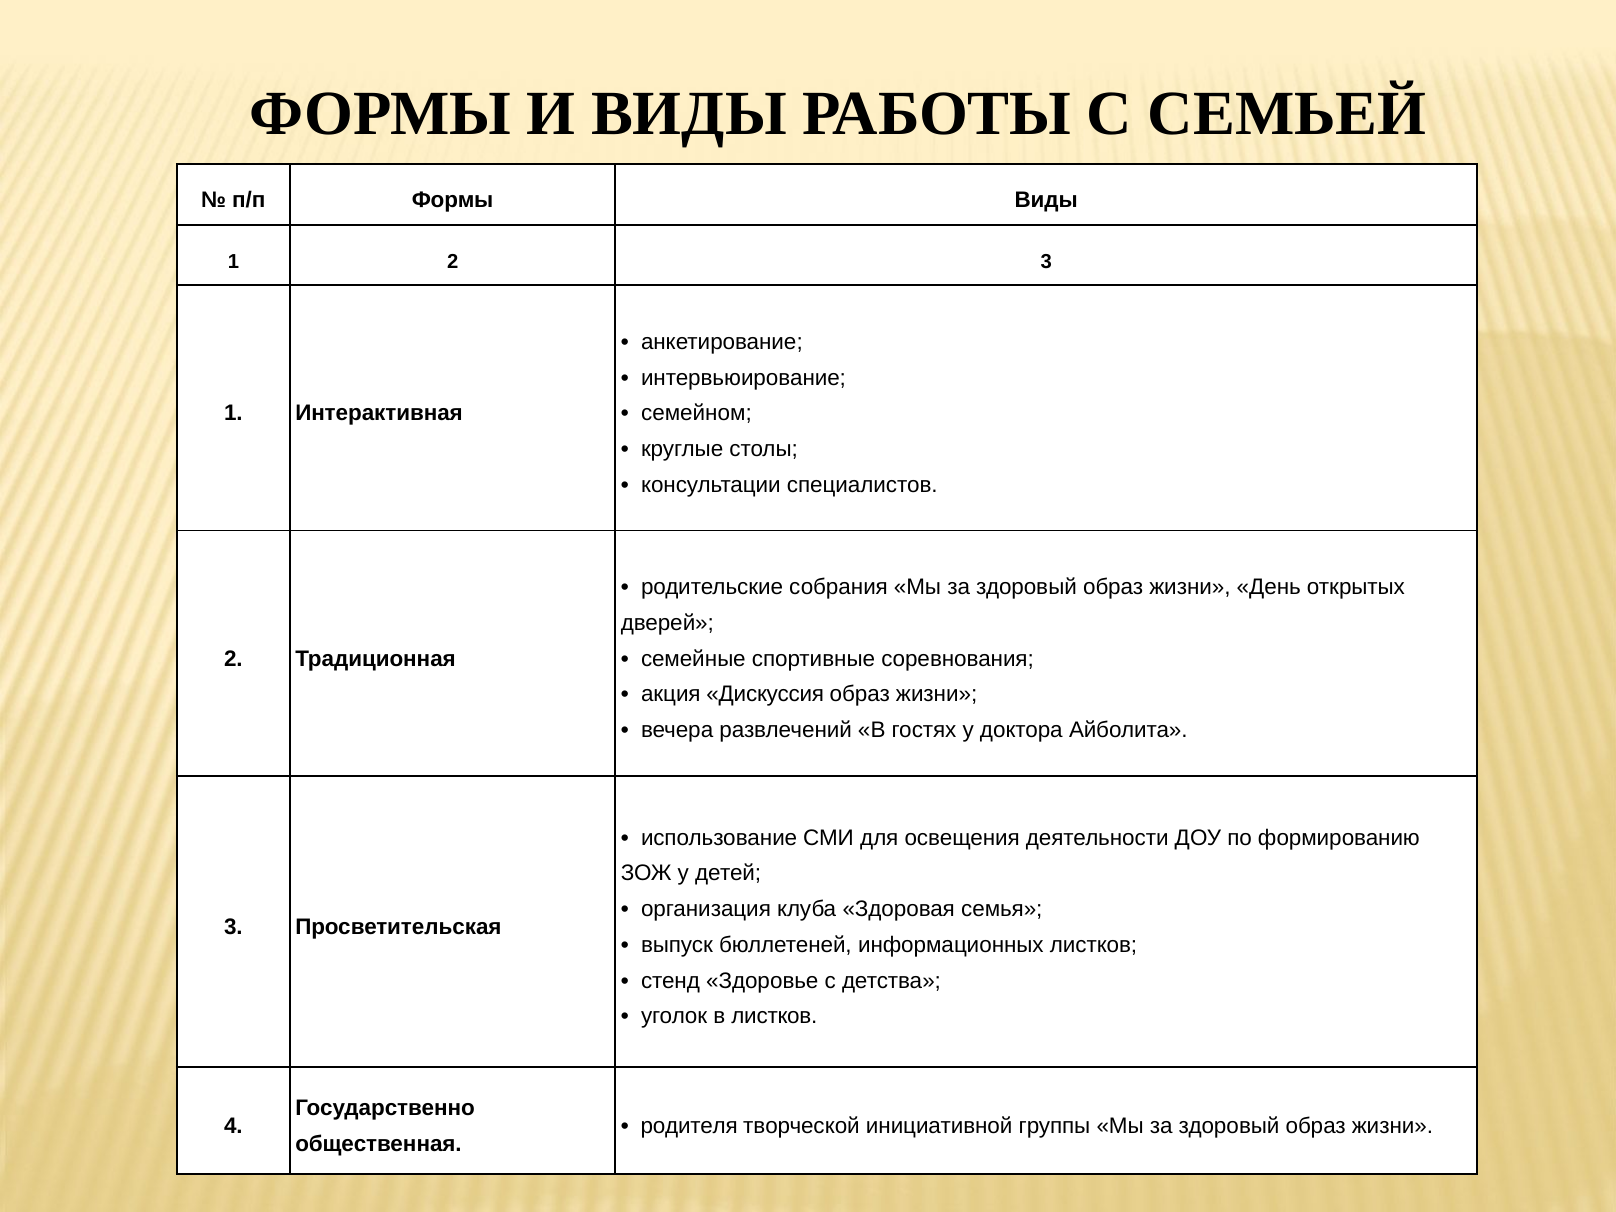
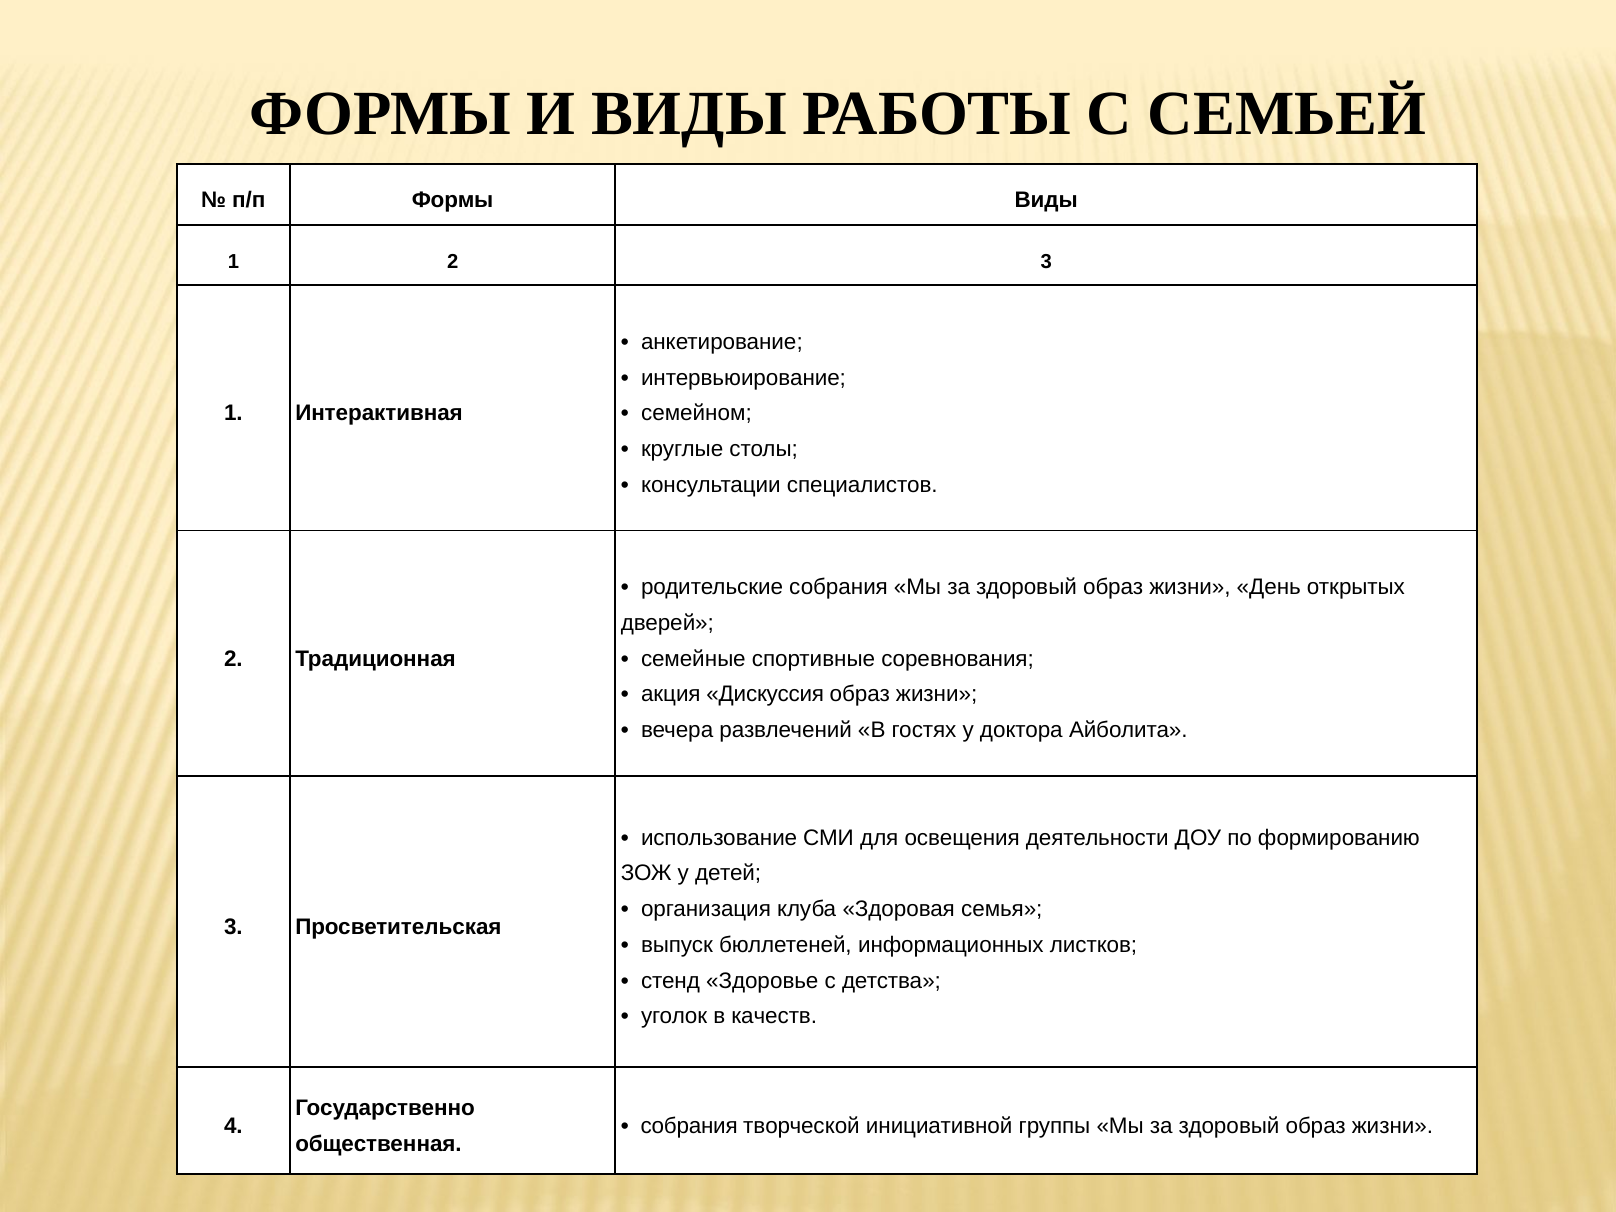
в листков: листков -> качеств (774, 1016)
родителя: родителя -> собрания (689, 1126)
